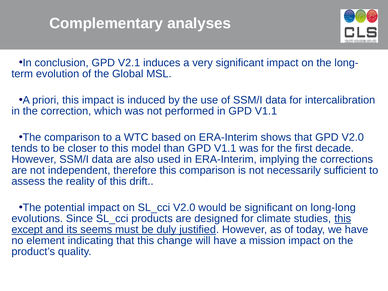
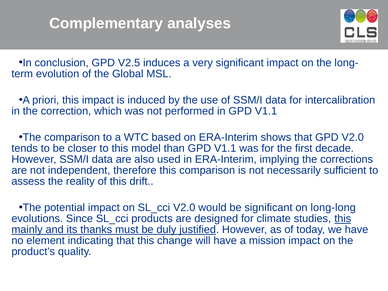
V2.1: V2.1 -> V2.5 (129, 63)
except: except -> mainly (27, 230)
seems: seems -> thanks (96, 230)
